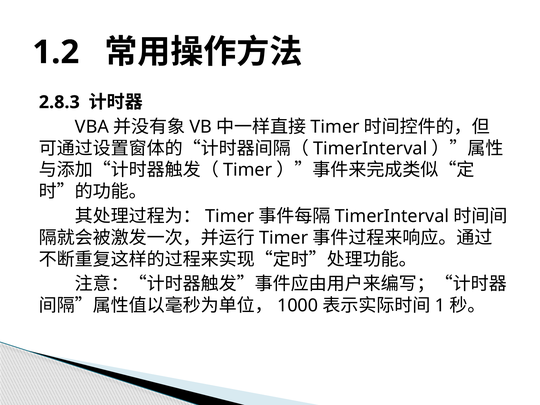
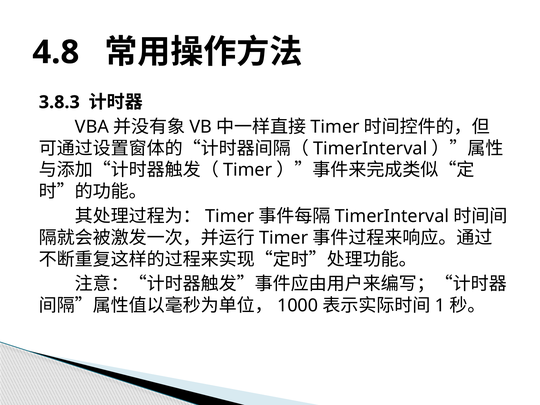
1.2: 1.2 -> 4.8 (56, 52)
2.8.3: 2.8.3 -> 3.8.3 (59, 102)
